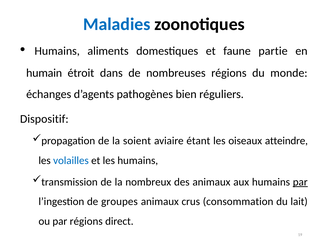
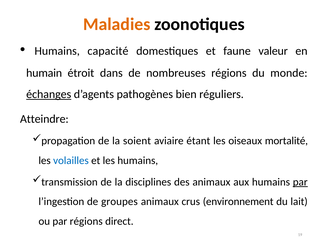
Maladies colour: blue -> orange (117, 24)
aliments: aliments -> capacité (108, 51)
partie: partie -> valeur (273, 51)
échanges underline: none -> present (49, 94)
Dispositif: Dispositif -> Atteindre (44, 119)
atteindre: atteindre -> mortalité (286, 141)
nombreux: nombreux -> disciplines (148, 182)
consommation: consommation -> environnement (238, 202)
